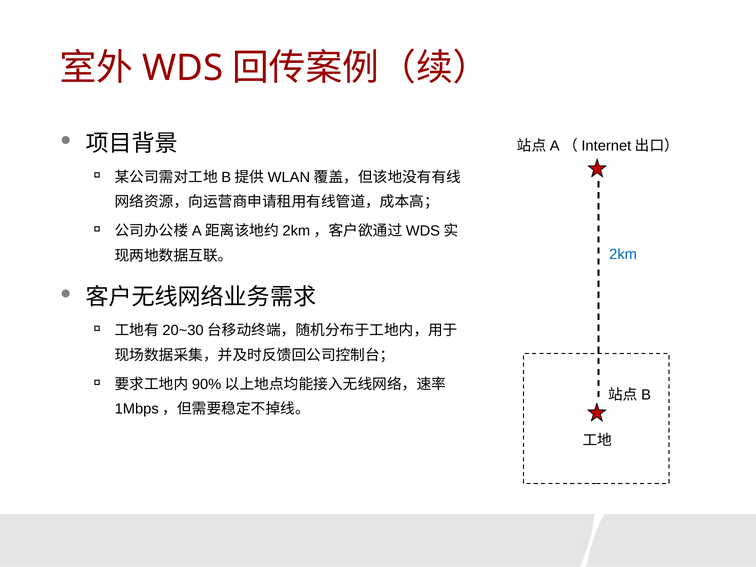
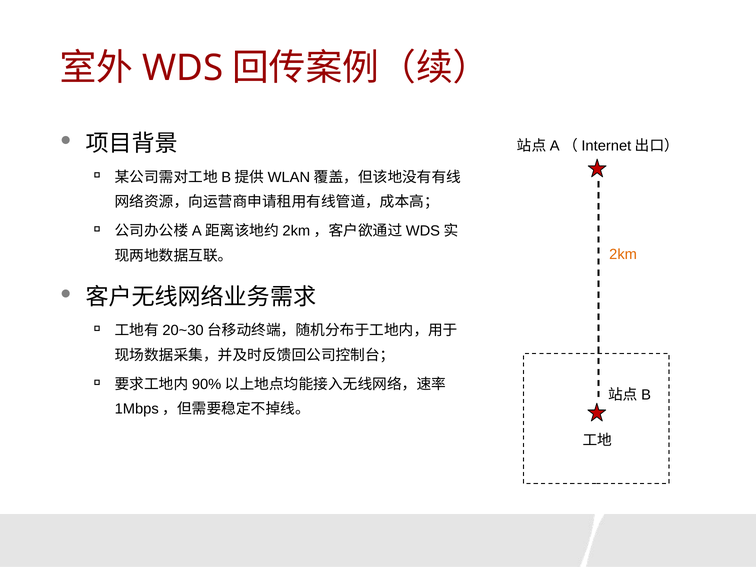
2km colour: blue -> orange (623, 255)
